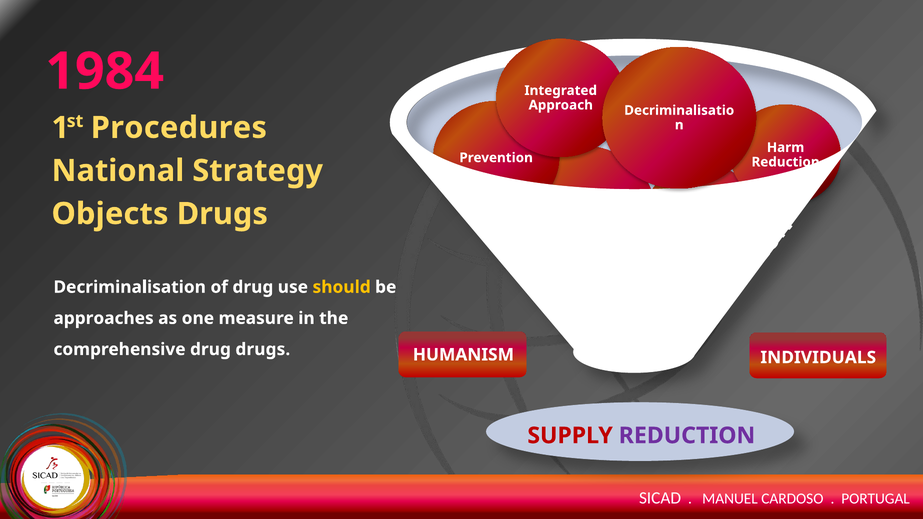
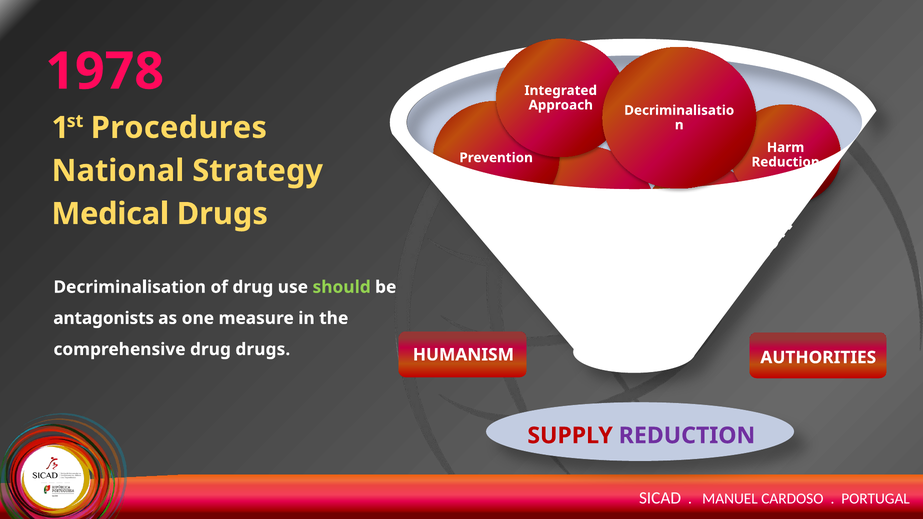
1984: 1984 -> 1978 (105, 72)
Objects: Objects -> Medical (110, 214)
should colour: yellow -> light green (342, 287)
approaches: approaches -> antagonists (104, 318)
INDIVIDUALS: INDIVIDUALS -> AUTHORITIES (818, 358)
